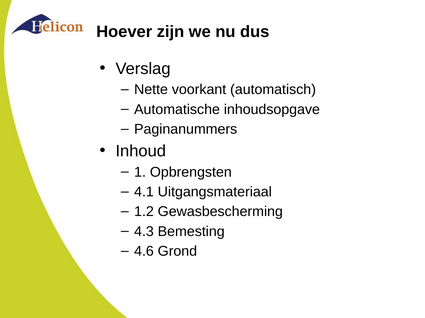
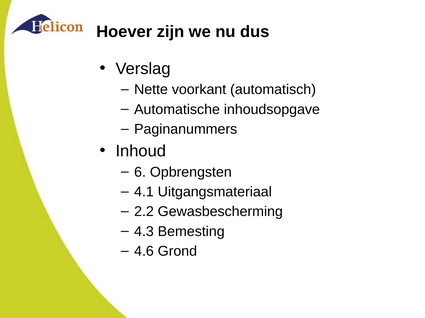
1: 1 -> 6 (140, 172)
1.2: 1.2 -> 2.2 (144, 212)
